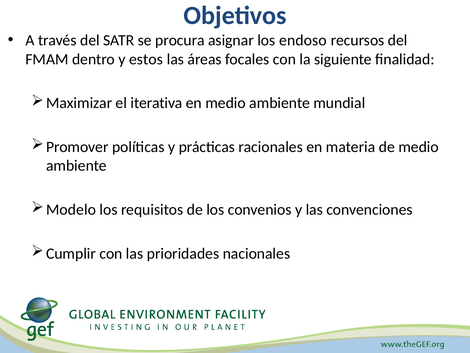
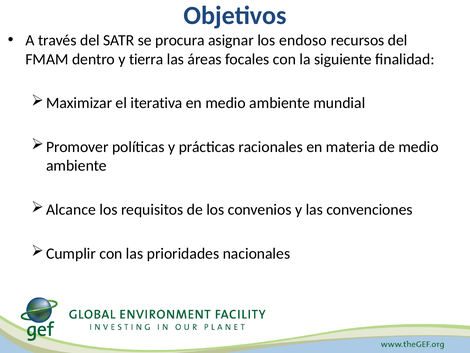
estos: estos -> tierra (146, 59)
Modelo: Modelo -> Alcance (71, 209)
